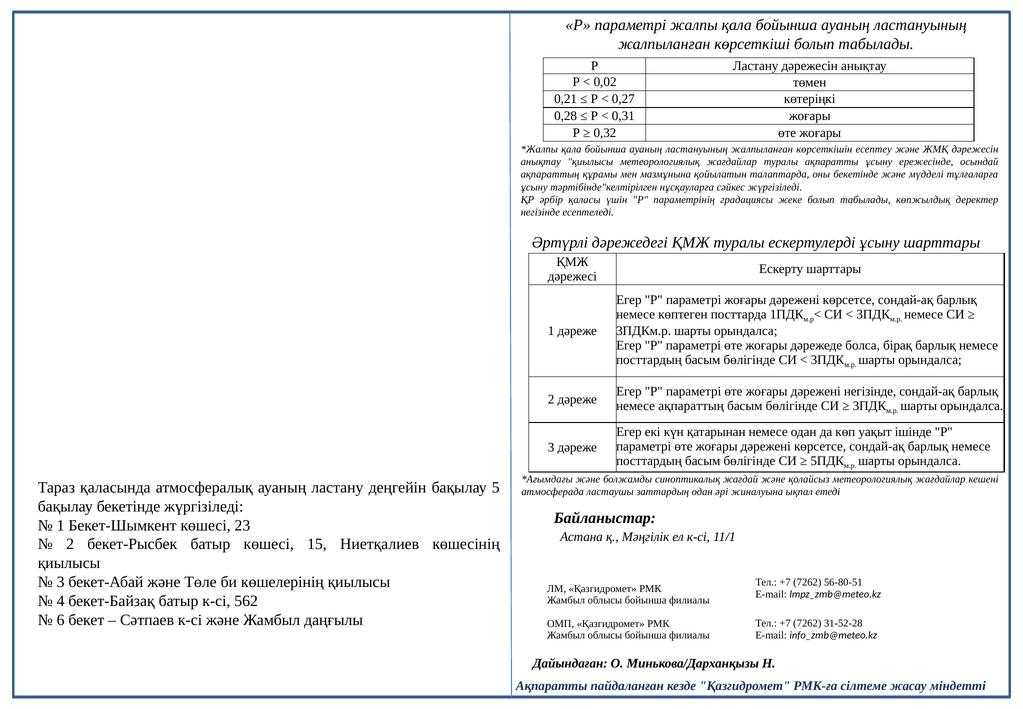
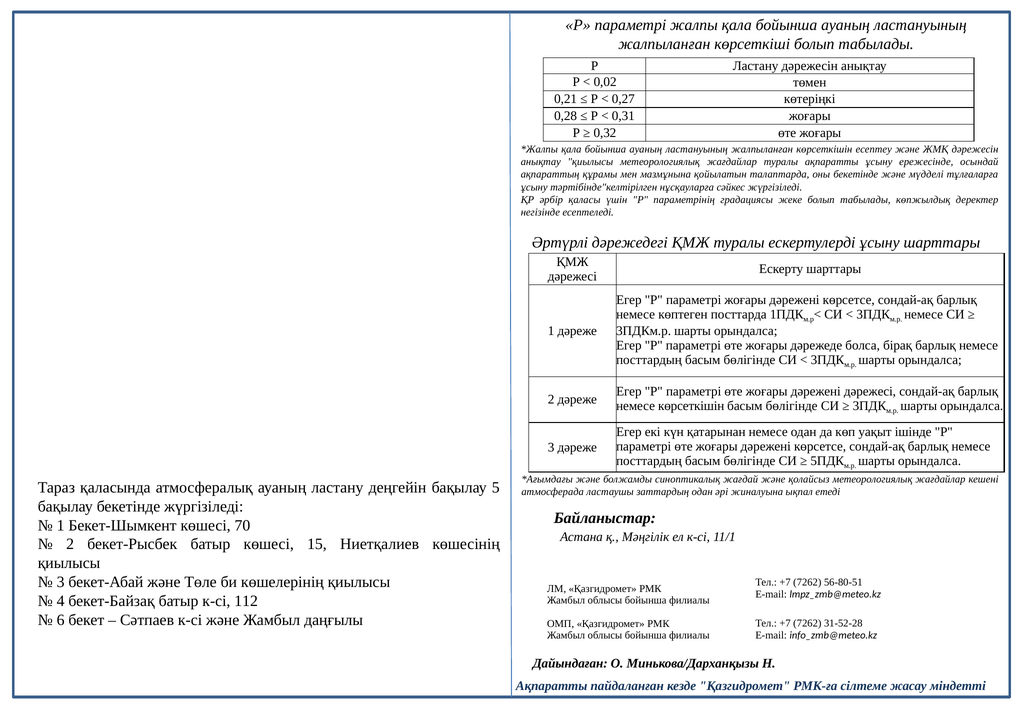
дәрежені негізінде: негізінде -> дәрежесі (870, 391)
немесе ақпараттың: ақпараттың -> көрсеткішін (691, 405)
23: 23 -> 70 (242, 525)
562: 562 -> 112 (246, 600)
